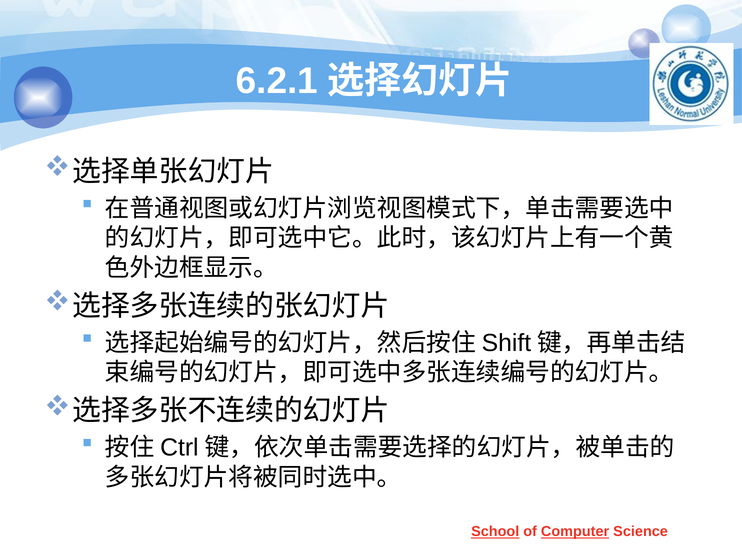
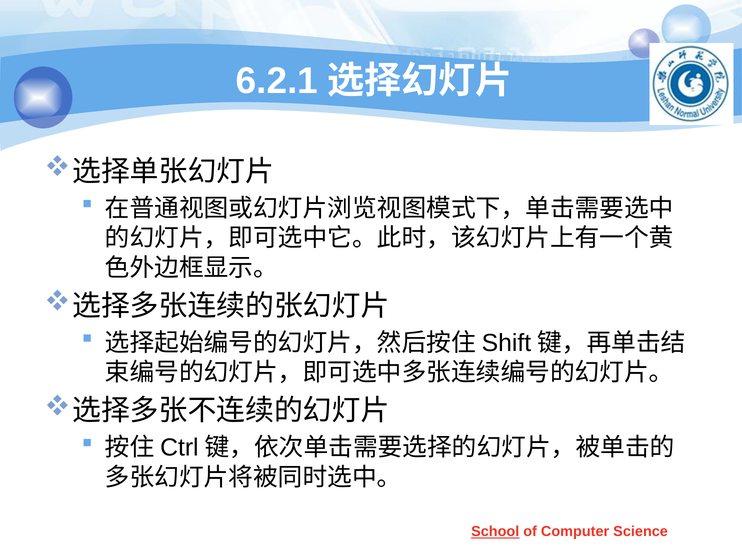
Computer underline: present -> none (575, 531)
